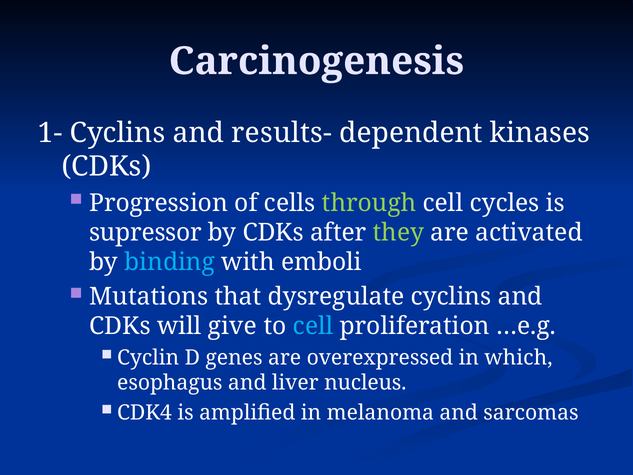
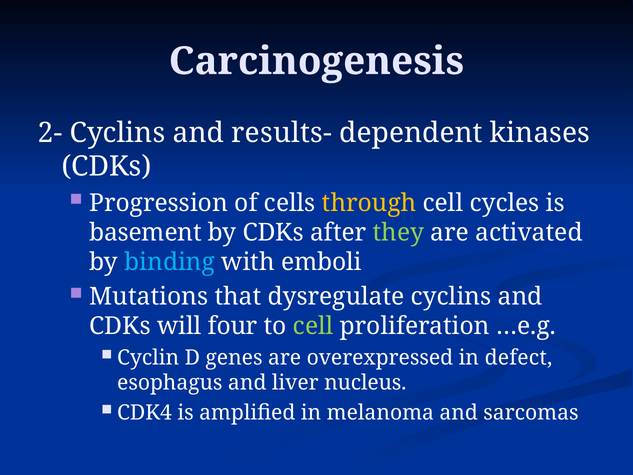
1-: 1- -> 2- (50, 133)
through colour: light green -> yellow (369, 203)
supressor: supressor -> basement (145, 232)
give: give -> four (233, 326)
cell colour: light blue -> light green (313, 326)
which: which -> defect (518, 357)
